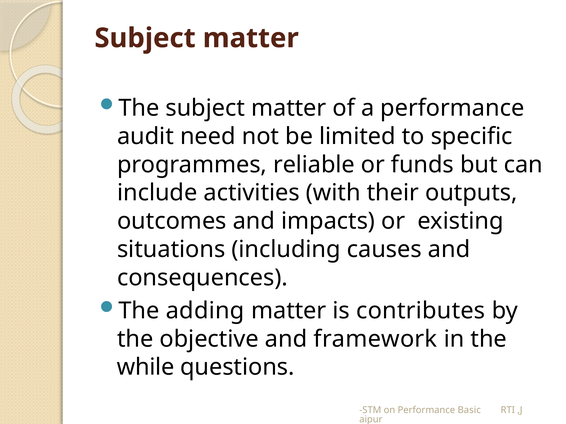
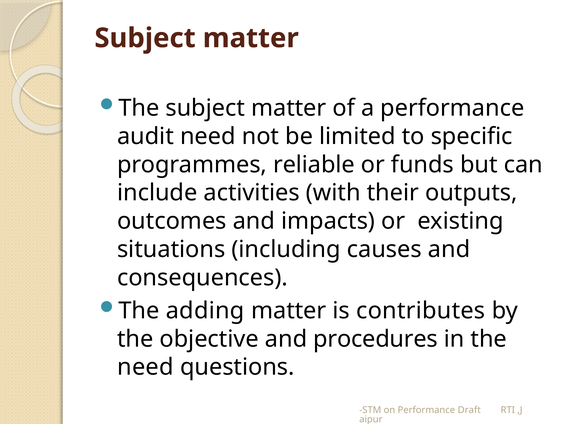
framework: framework -> procedures (376, 339)
while: while -> need (145, 368)
Basic: Basic -> Draft (469, 410)
